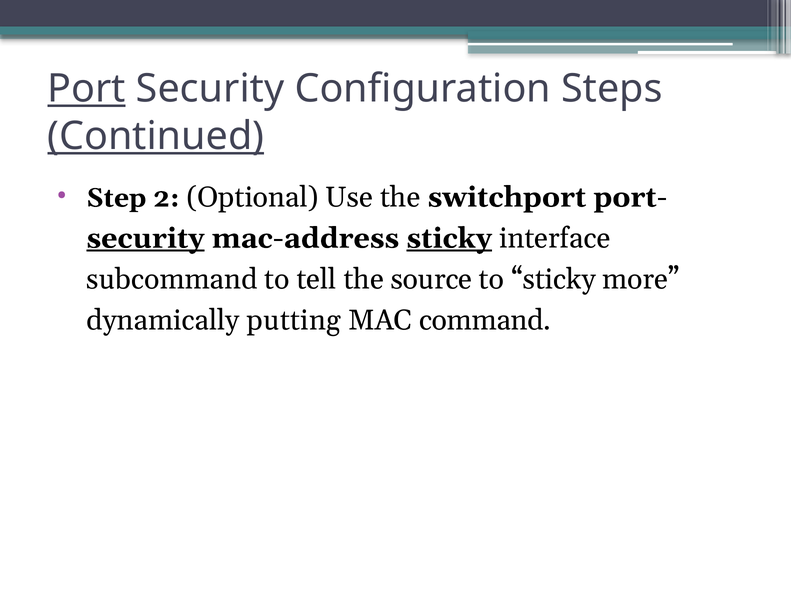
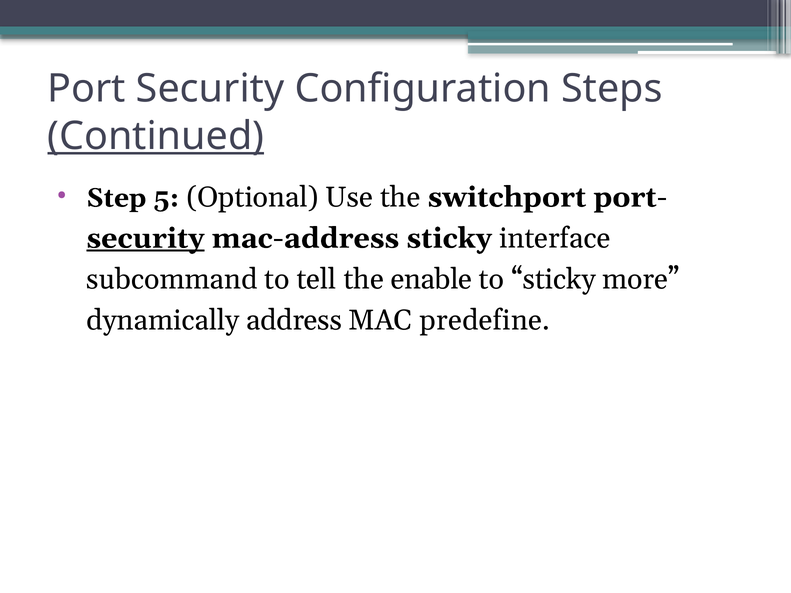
Port underline: present -> none (86, 89)
2: 2 -> 5 (166, 198)
sticky underline: present -> none (449, 238)
source: source -> enable (431, 279)
putting: putting -> address (294, 321)
command: command -> predefine (485, 321)
